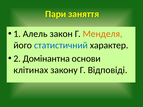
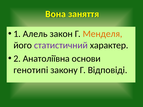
Пари: Пари -> Вона (56, 14)
статистичний colour: blue -> purple (61, 45)
Домінантна: Домінантна -> Анатоліївна (46, 59)
клітинах: клітинах -> генотипі (31, 70)
